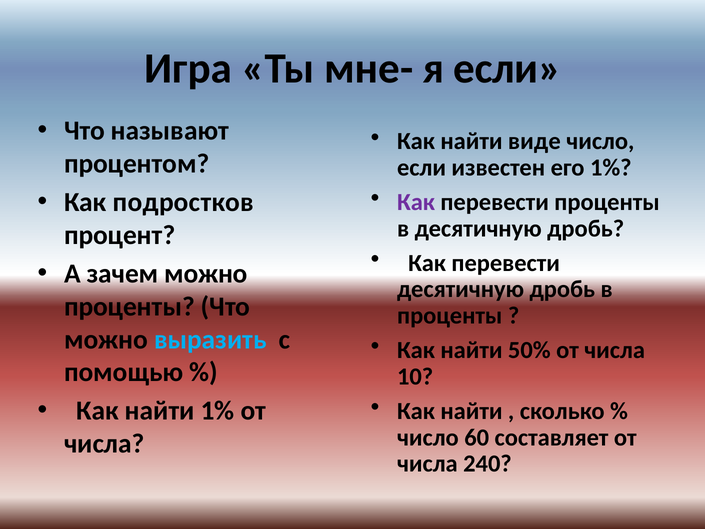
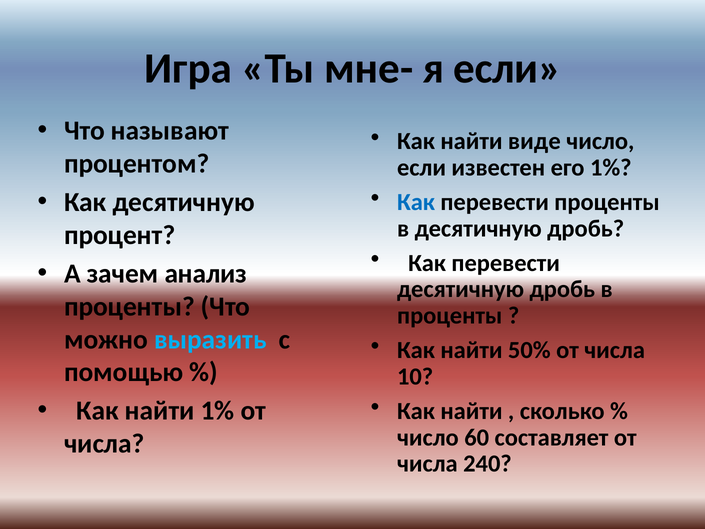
Как colour: purple -> blue (416, 202)
Как подростков: подростков -> десятичную (184, 202)
зачем можно: можно -> анализ (206, 273)
